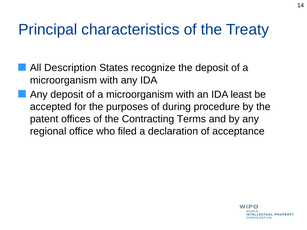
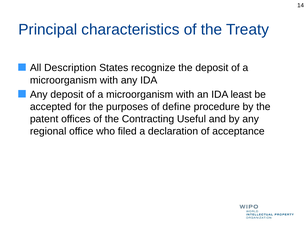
during: during -> define (177, 107)
Terms: Terms -> Useful (191, 119)
